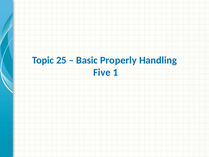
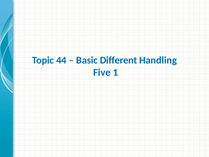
25: 25 -> 44 (61, 60)
Properly: Properly -> Different (119, 60)
